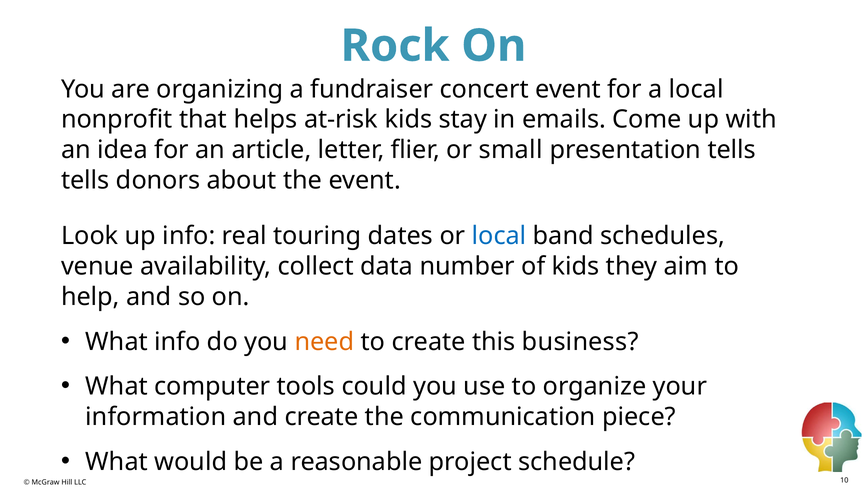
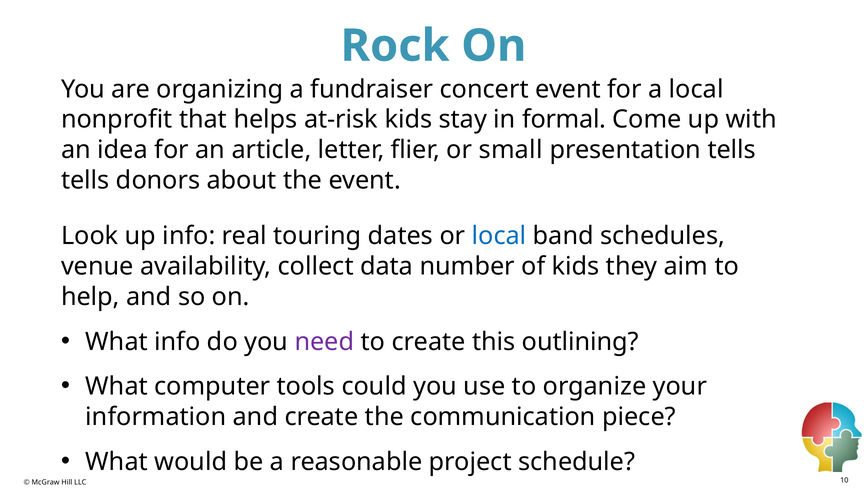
emails: emails -> formal (564, 120)
need colour: orange -> purple (324, 341)
business: business -> outlining (580, 341)
